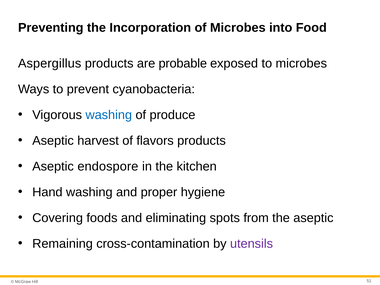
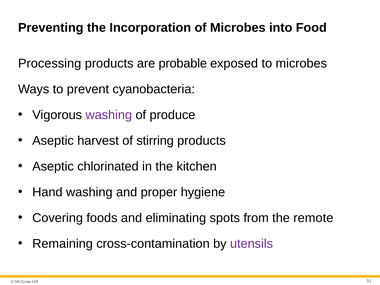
Aspergillus: Aspergillus -> Processing (50, 63)
washing colour: blue -> purple (109, 115)
flavors: flavors -> stirring (155, 141)
endospore: endospore -> chlorinated (108, 166)
the aseptic: aseptic -> remote (313, 218)
